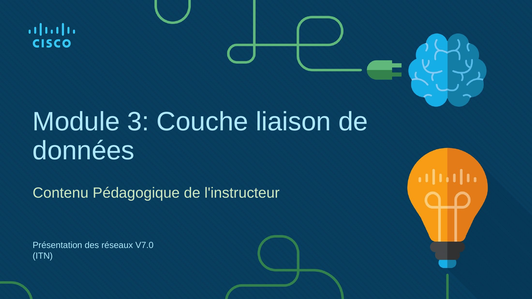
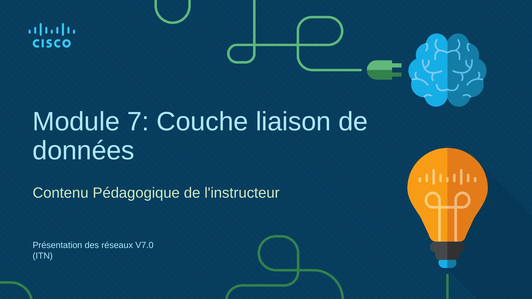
3: 3 -> 7 (138, 122)
